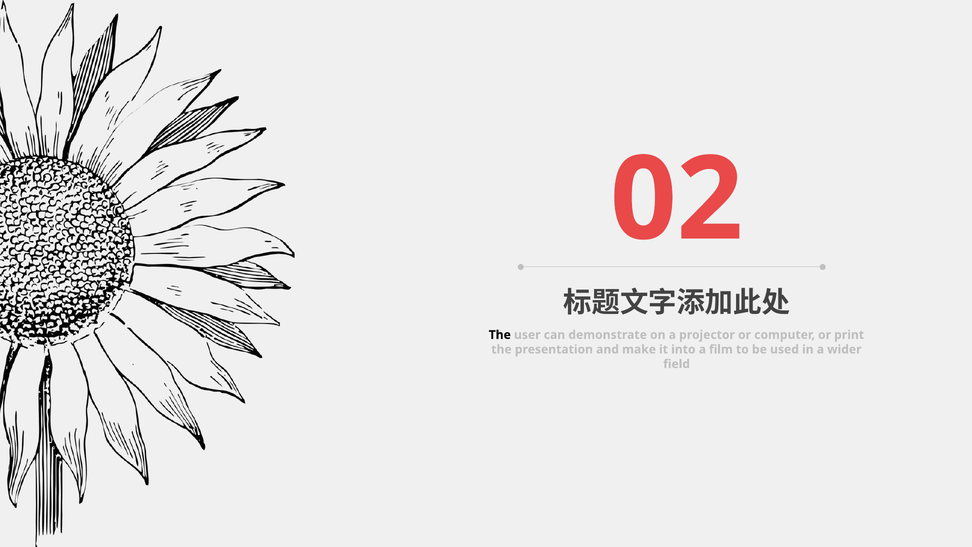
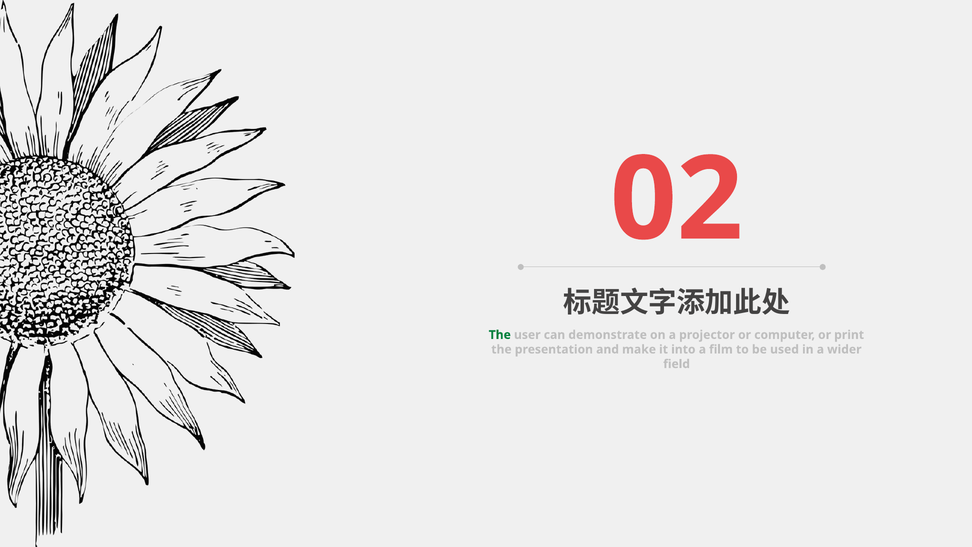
The colour: black -> green (500, 335)
